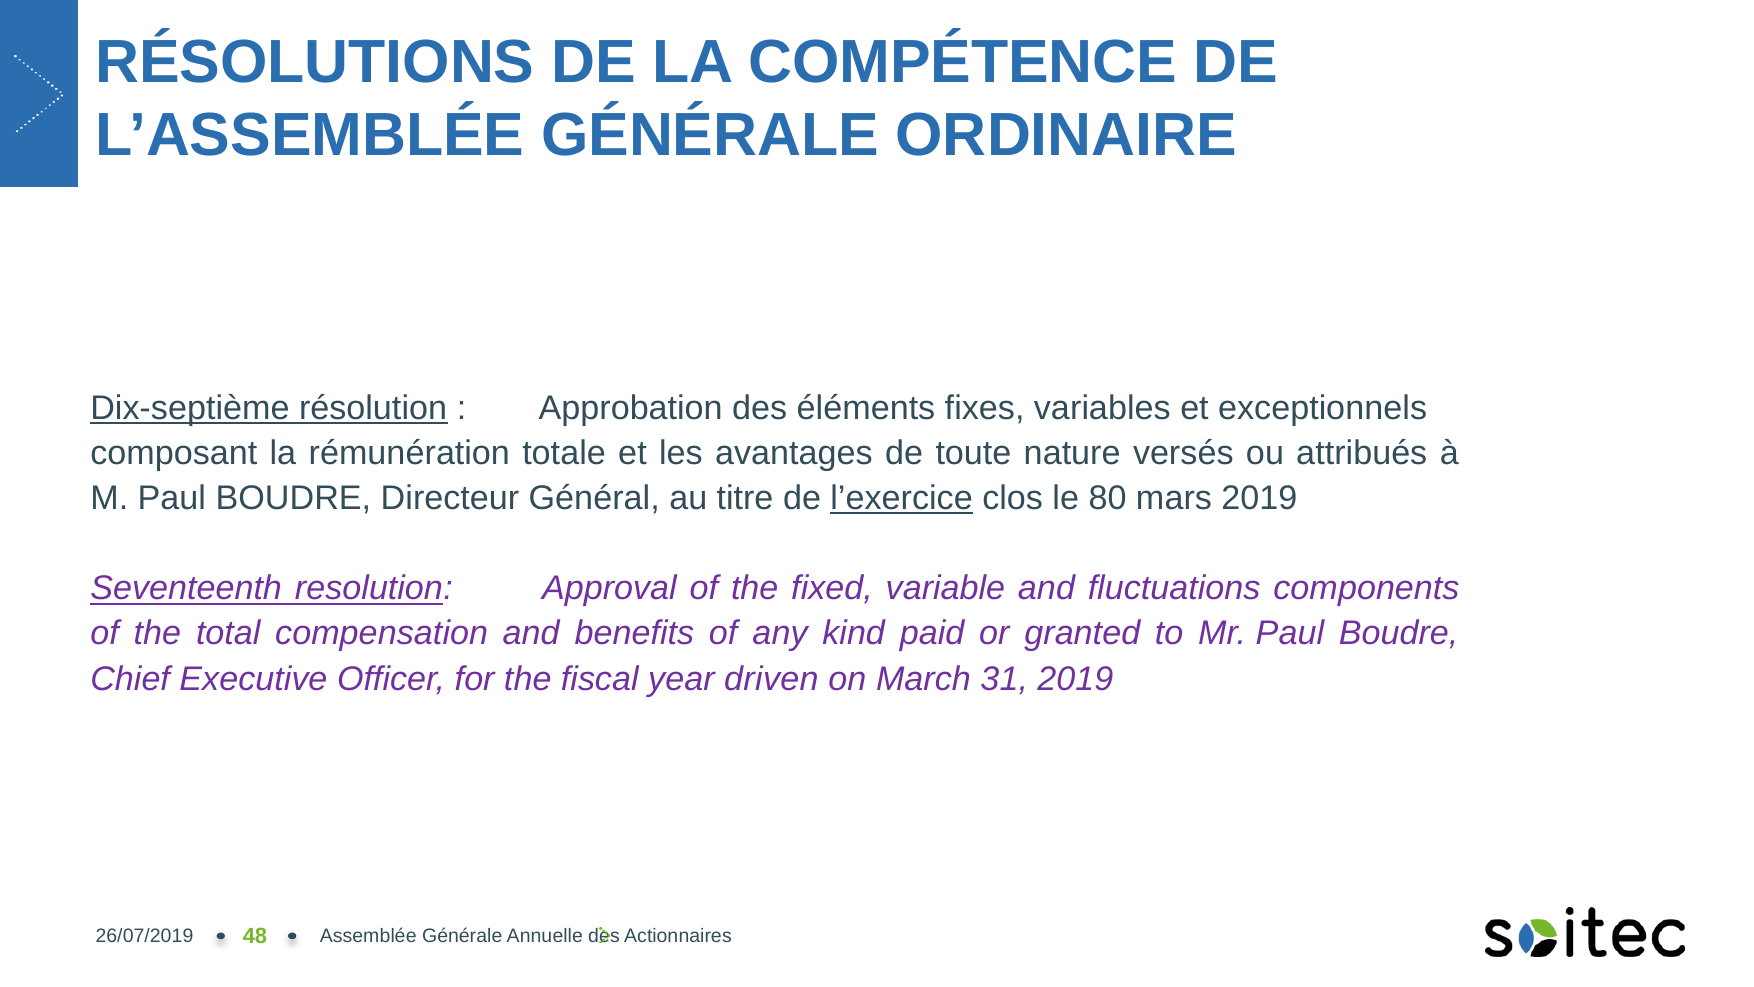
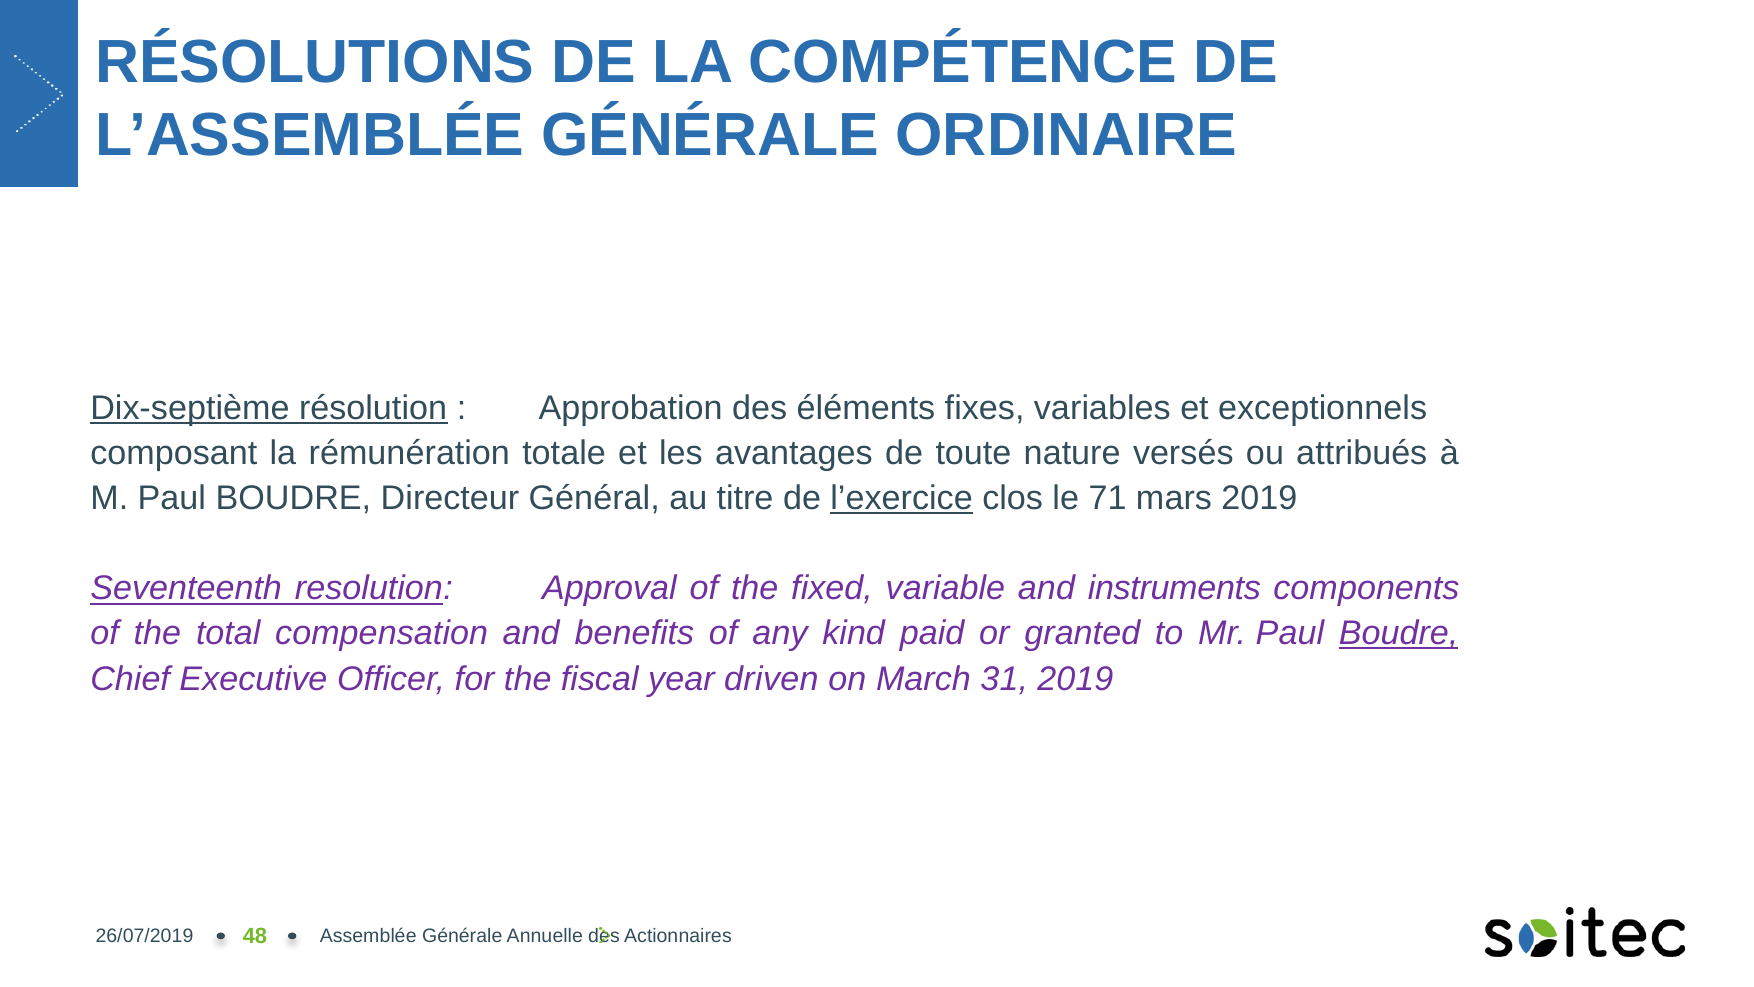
80: 80 -> 71 (1108, 498)
fluctuations: fluctuations -> instruments (1174, 588)
Boudre underline: none -> present (1399, 633)
